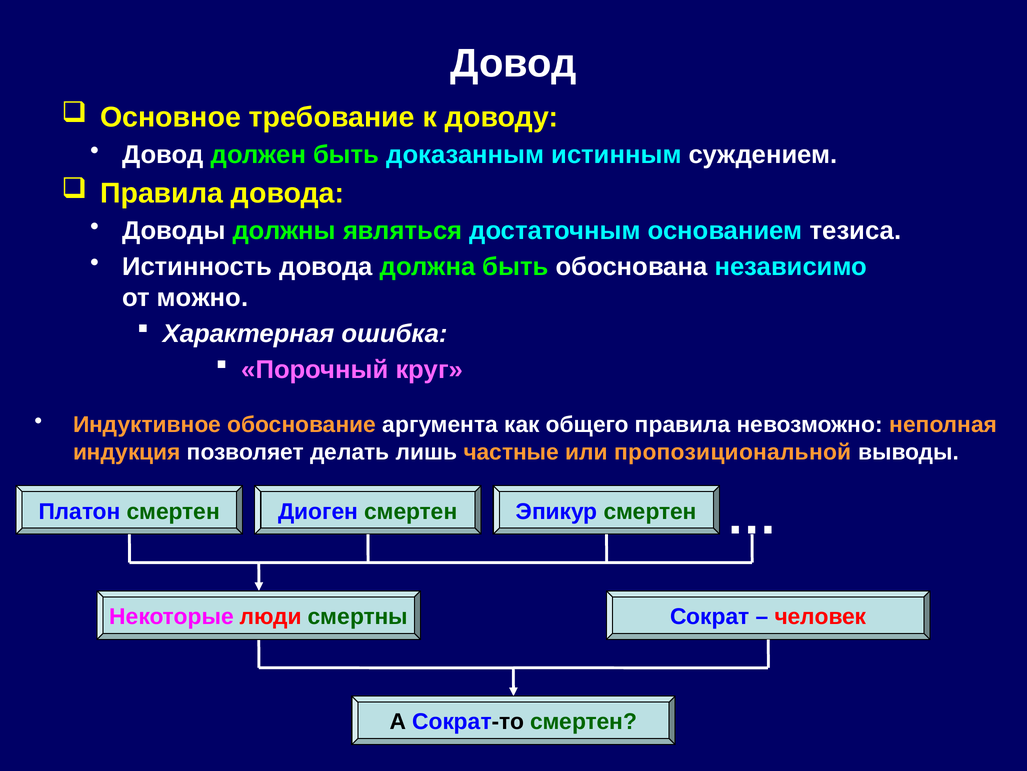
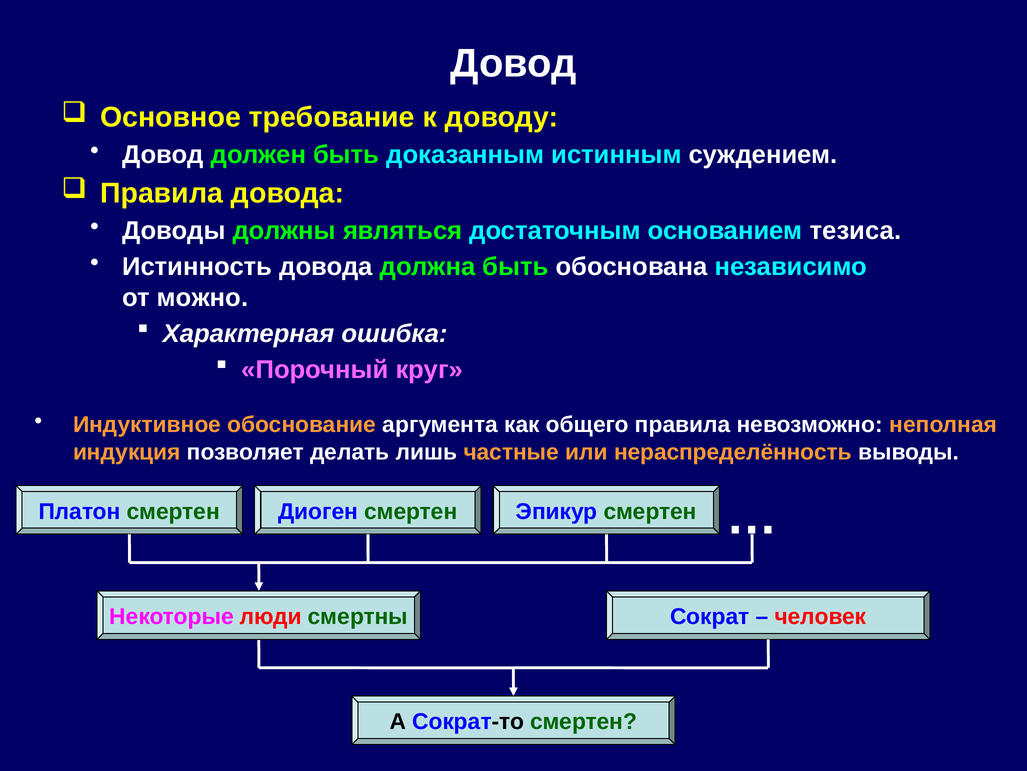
пропозициональной: пропозициональной -> нераспределённость (733, 452)
